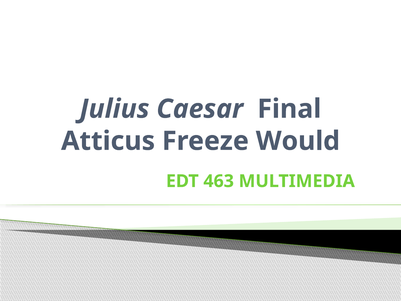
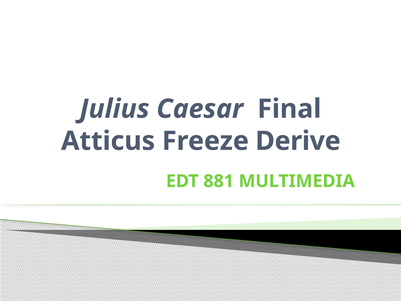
Would: Would -> Derive (298, 141)
463: 463 -> 881 (219, 181)
